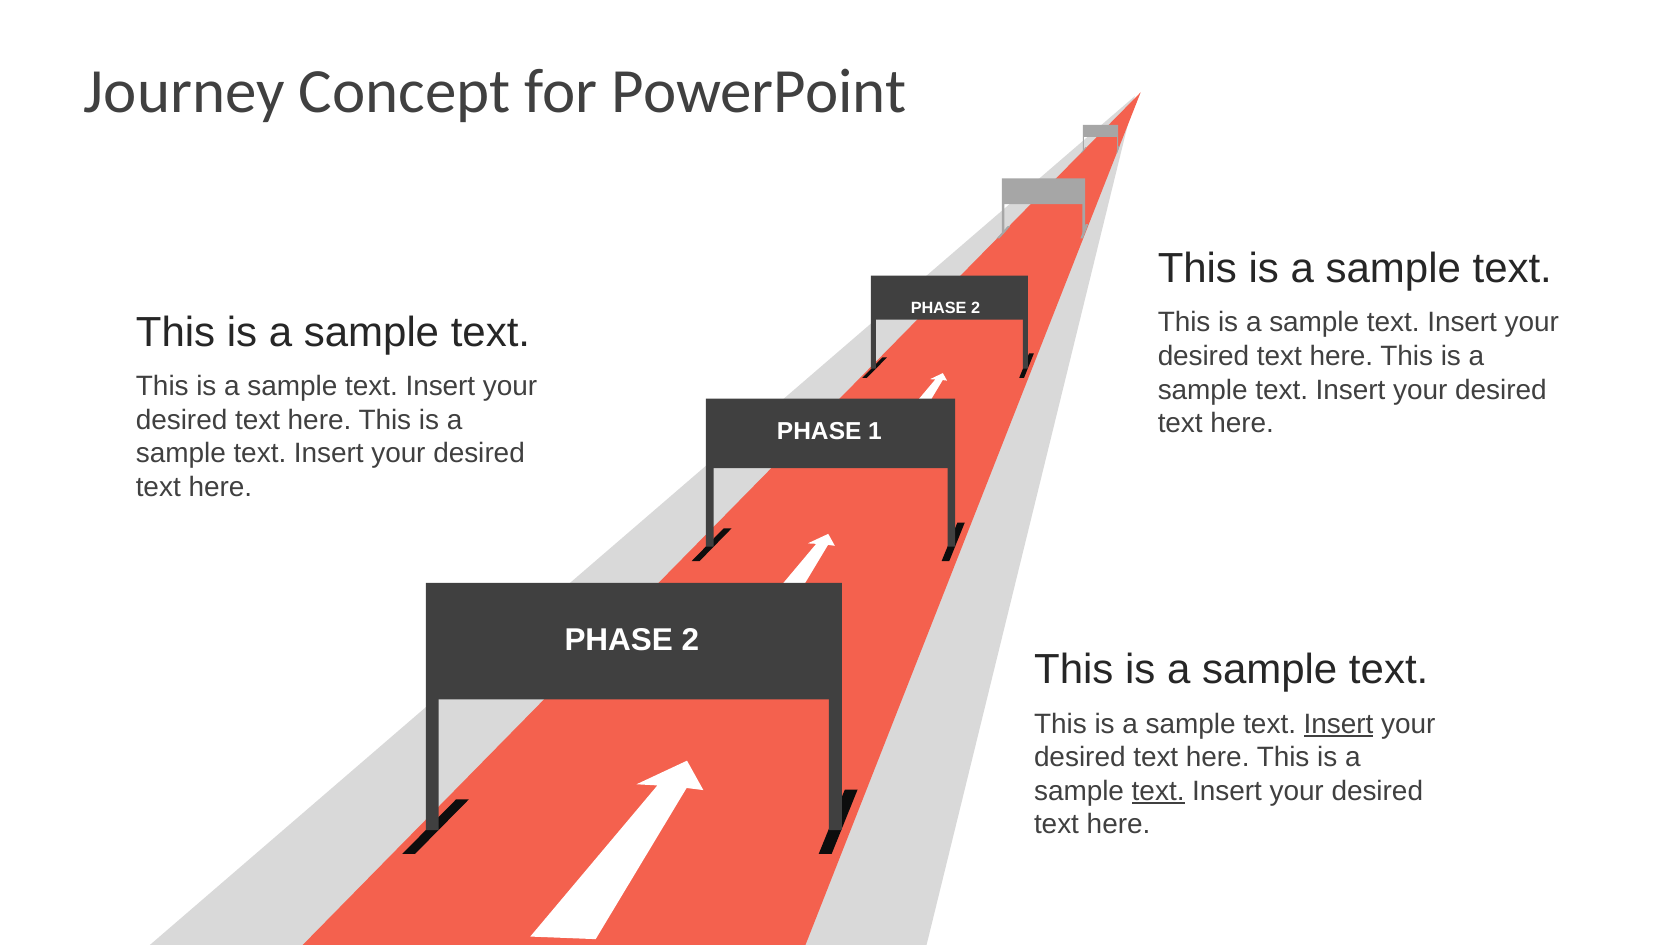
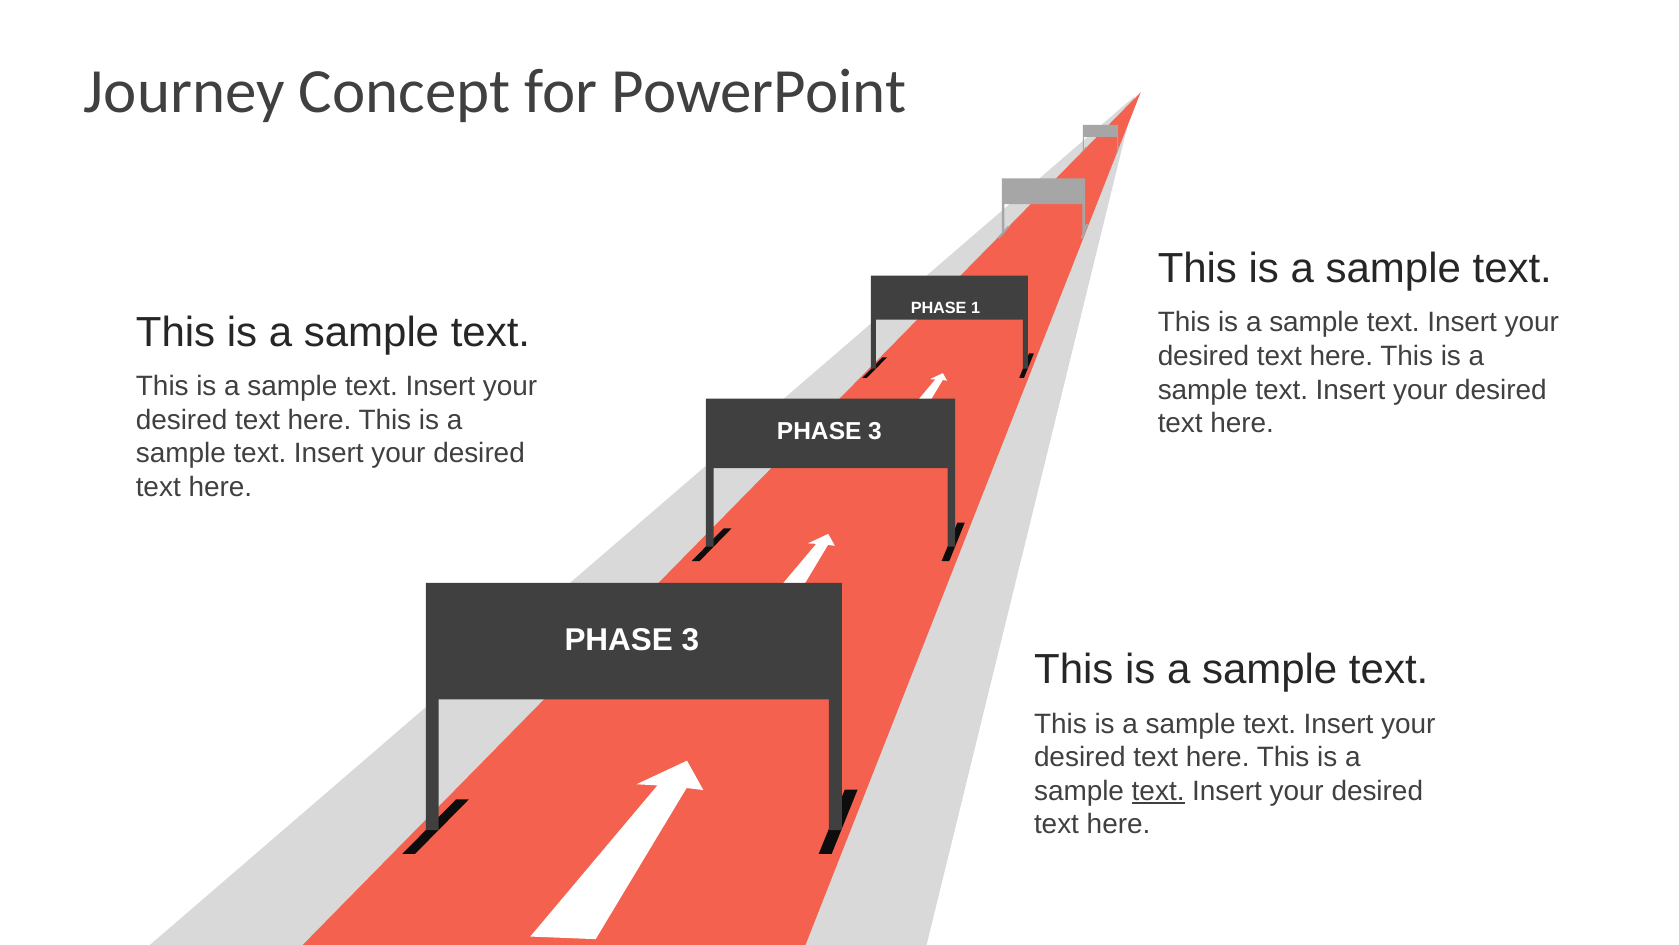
2: 2 -> 1 (976, 308)
1: 1 -> 3 (875, 431)
2: 2 -> 3 (690, 640)
Insert underline: present -> none (1339, 724)
